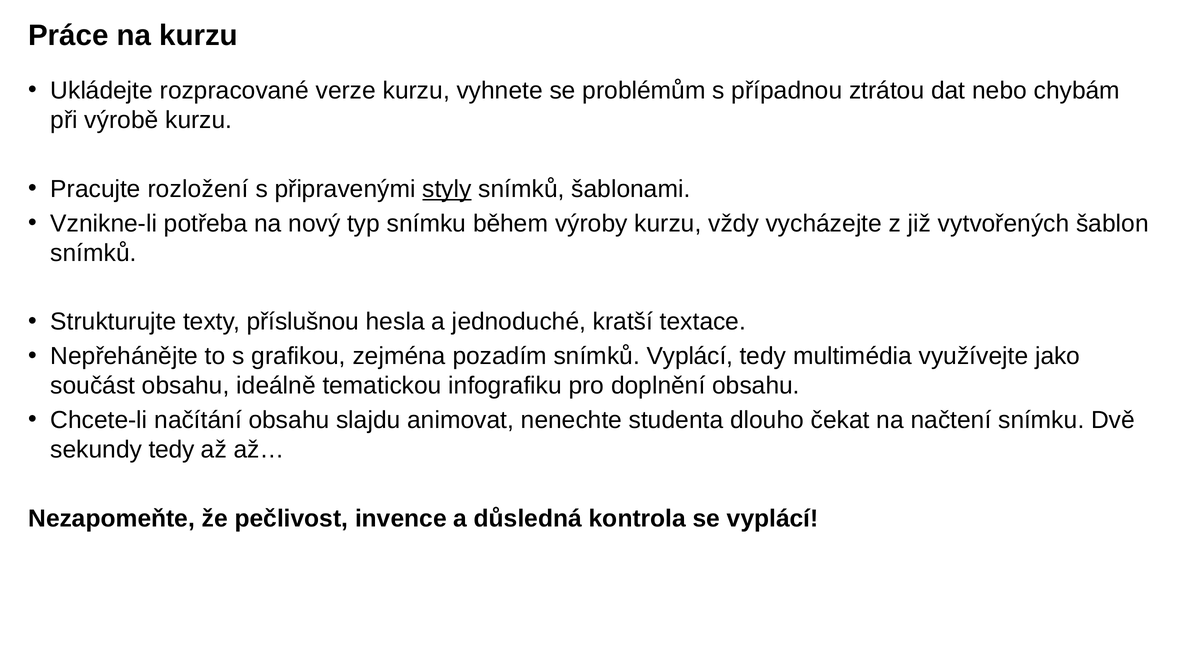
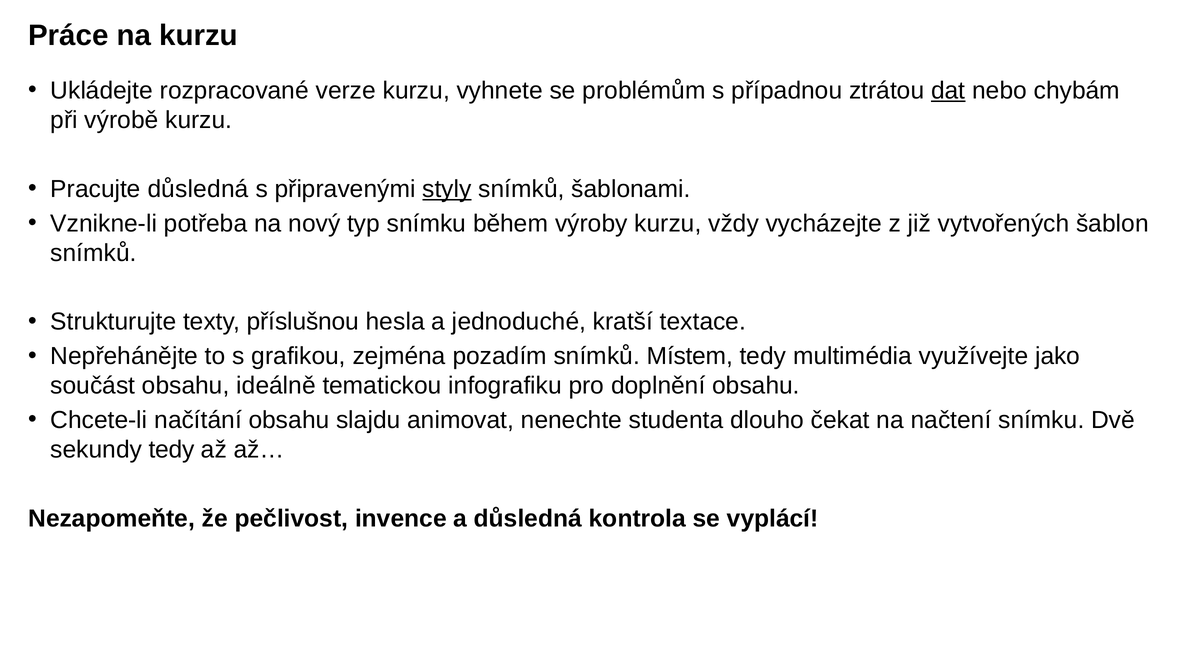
dat underline: none -> present (948, 91)
Pracujte rozložení: rozložení -> důsledná (198, 189)
snímků Vyplácí: Vyplácí -> Místem (690, 356)
